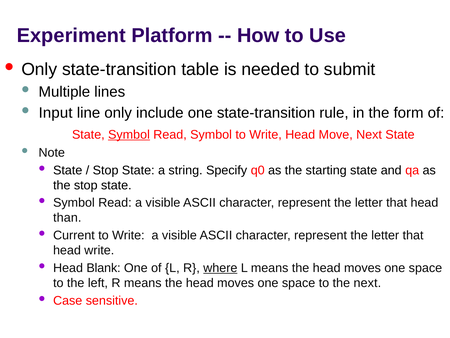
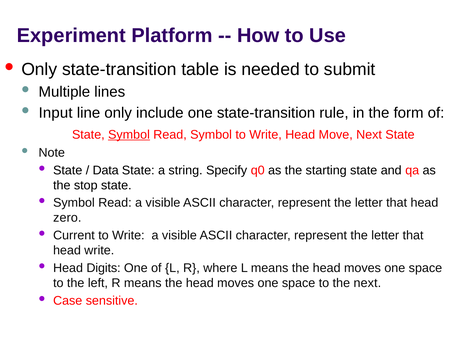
Stop: Stop -> Data (106, 170)
than: than -> zero (67, 218)
Blank: Blank -> Digits (104, 268)
where underline: present -> none (220, 268)
